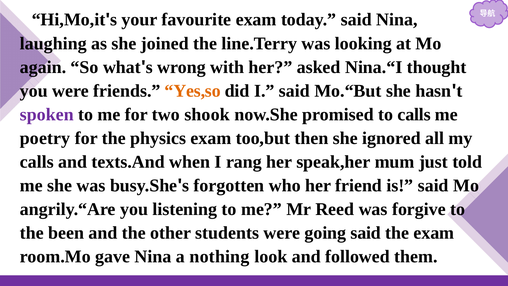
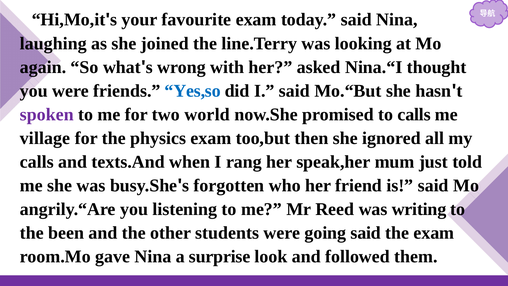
Yes,so colour: orange -> blue (193, 91)
shook: shook -> world (207, 114)
poetry: poetry -> village (45, 138)
forgive: forgive -> writing (419, 209)
nothing: nothing -> surprise (220, 256)
